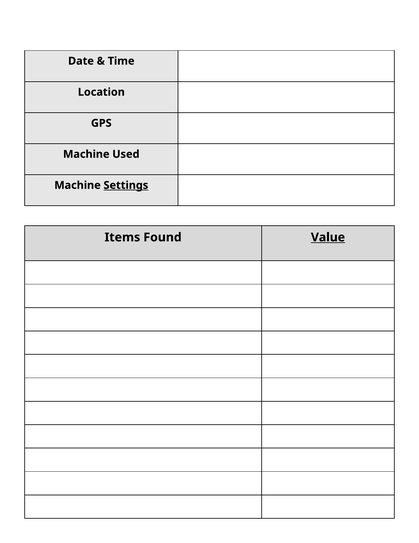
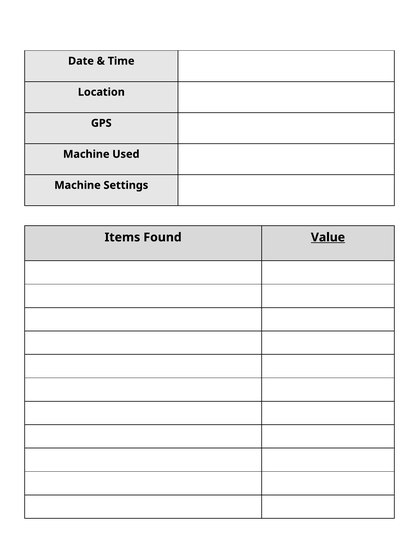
Settings underline: present -> none (126, 185)
